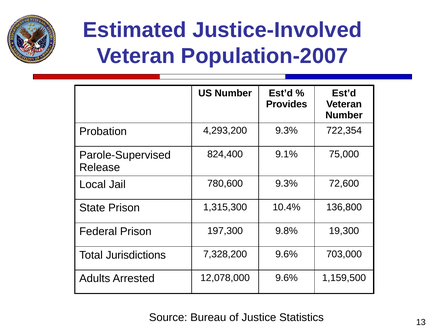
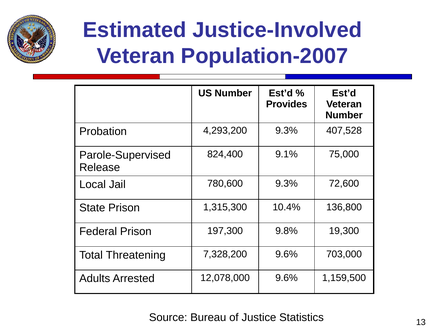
722,354: 722,354 -> 407,528 (344, 131)
Jurisdictions: Jurisdictions -> Threatening (136, 255)
